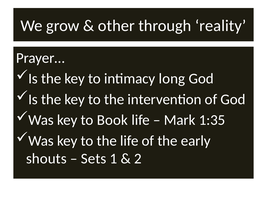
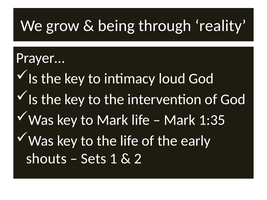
other: other -> being (116, 26)
long: long -> loud (172, 79)
to Book: Book -> Mark (112, 120)
